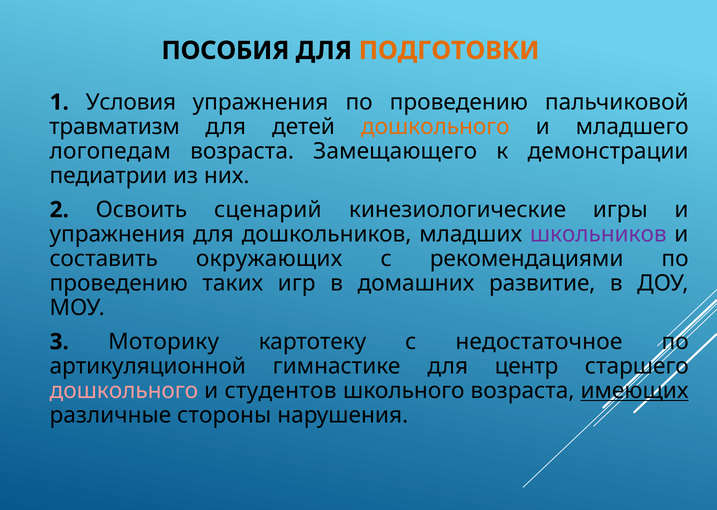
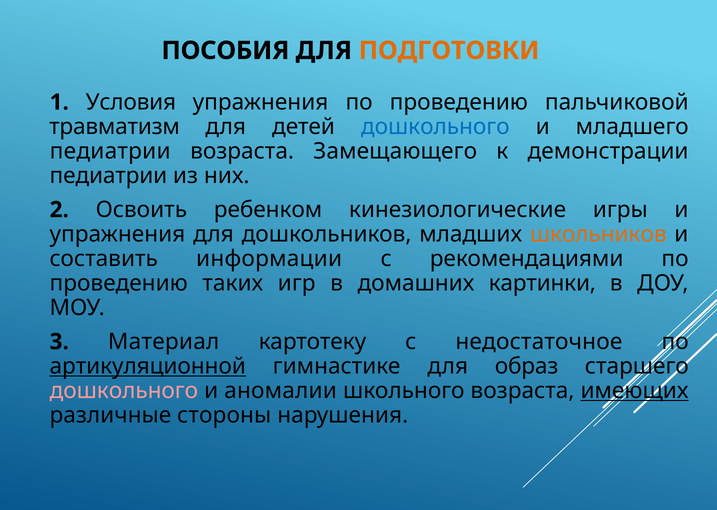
дошкольного colour: orange -> blue (435, 127)
логопедам: логопедам -> педиатрии (110, 151)
сценарий: сценарий -> ребенком (268, 210)
школьников colour: purple -> orange (598, 234)
окружающих: окружающих -> информации (269, 258)
развитие: развитие -> картинки (542, 283)
Моторику: Моторику -> Материал (164, 341)
артикуляционной underline: none -> present (148, 366)
центр: центр -> образ (527, 366)
студентов: студентов -> аномалии (281, 390)
